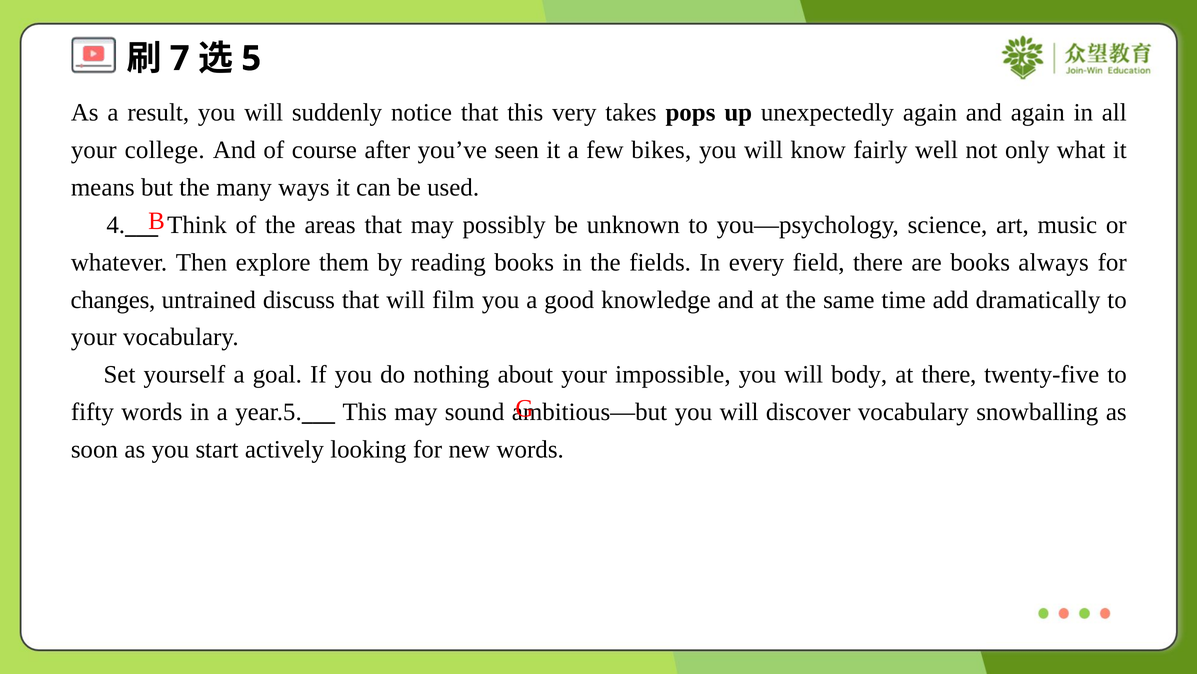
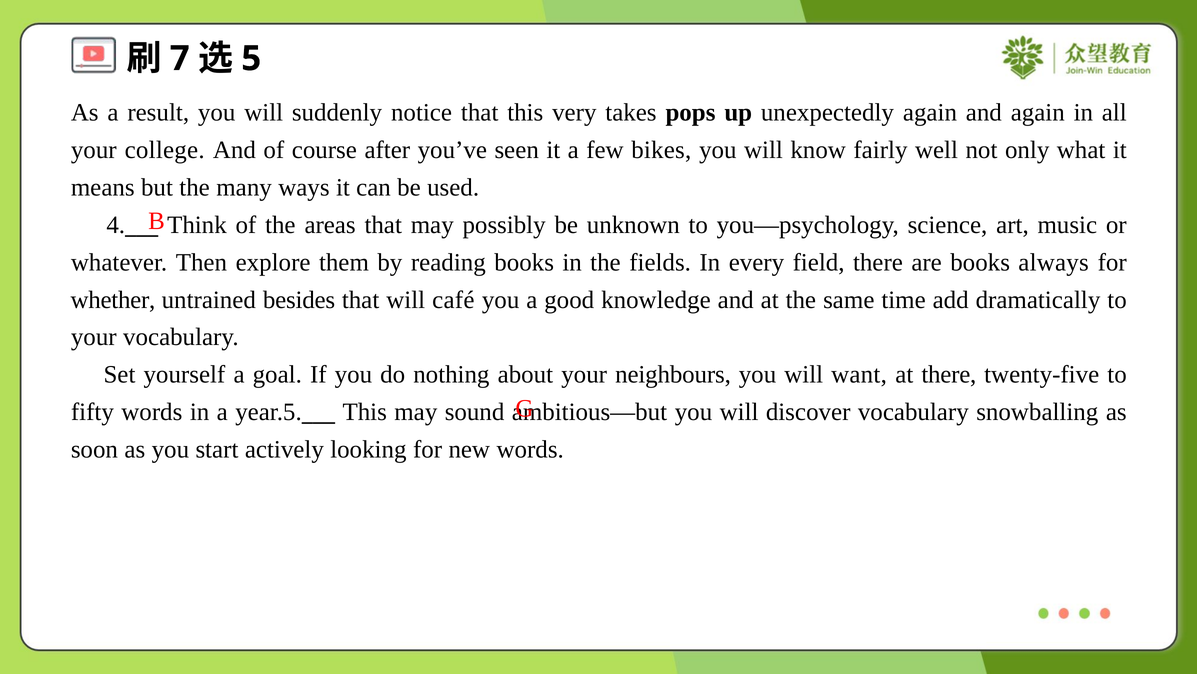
changes: changes -> whether (113, 300)
discuss: discuss -> besides (299, 300)
film: film -> café (453, 300)
impossible: impossible -> neighbours (673, 374)
body: body -> want (859, 374)
